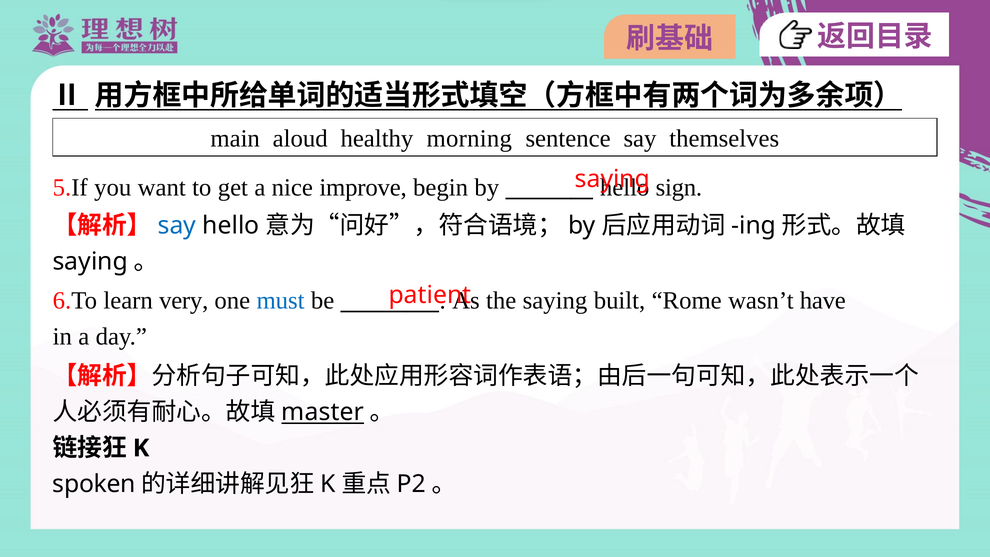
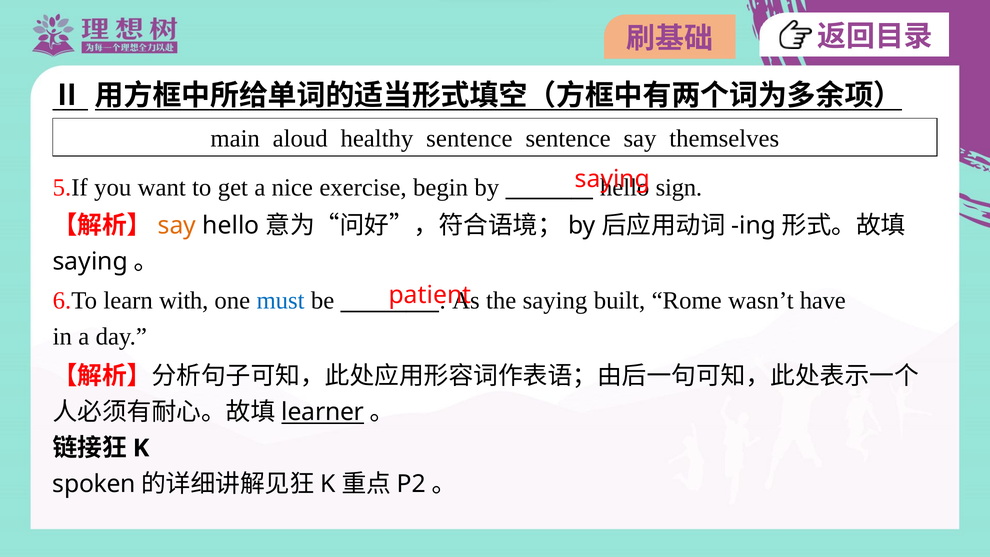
healthy morning: morning -> sentence (469, 139)
improve: improve -> exercise (363, 187)
say colour: blue -> orange (177, 225)
very: very -> with (184, 301)
master: master -> learner (323, 412)
